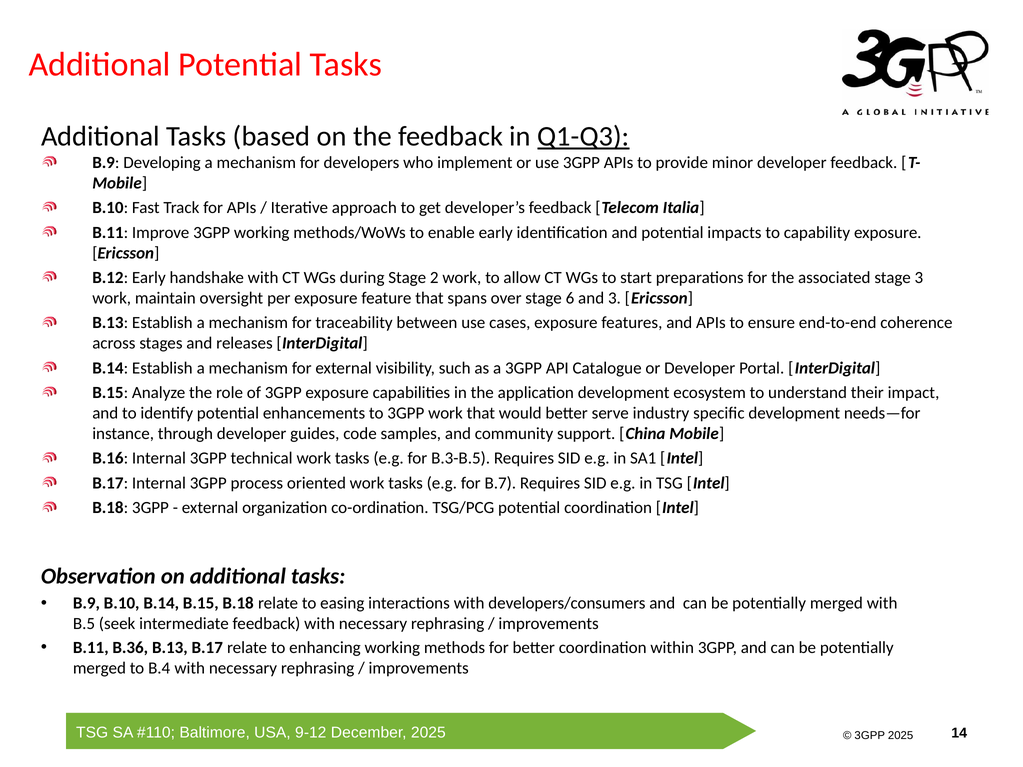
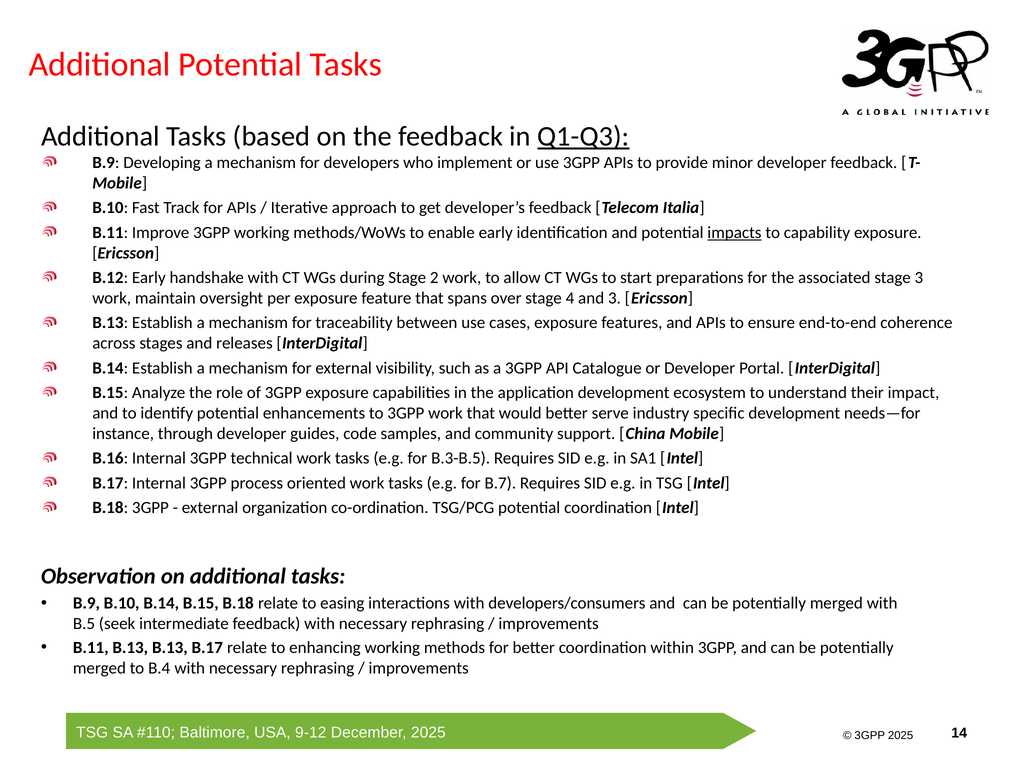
impacts underline: none -> present (734, 233)
6: 6 -> 4 (570, 298)
B.11 B.36: B.36 -> B.13 (130, 648)
